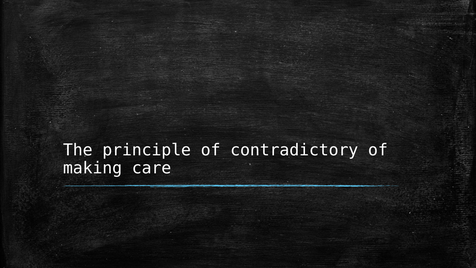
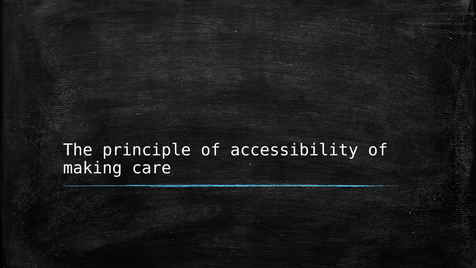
contradictory: contradictory -> accessibility (294, 150)
